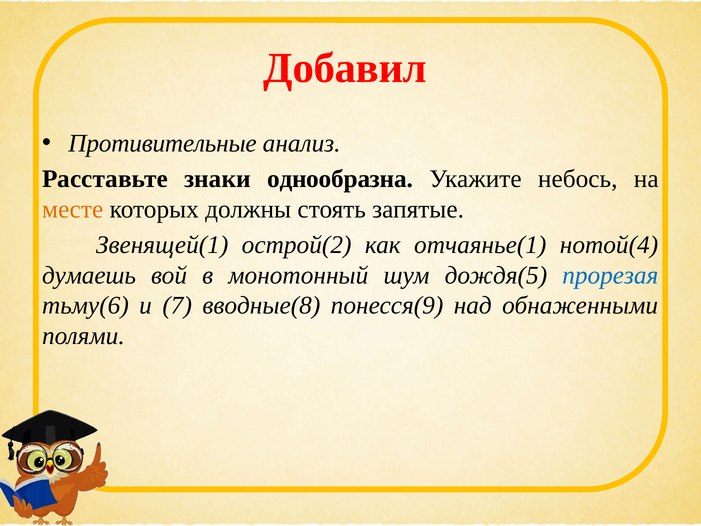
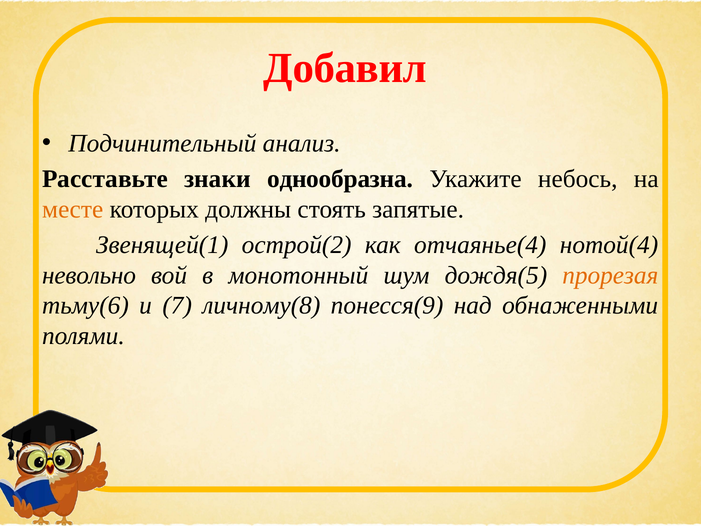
Противительные: Противительные -> Подчинительный (162, 143)
отчаянье(1: отчаянье(1 -> отчаянье(4 (480, 245)
думаешь: думаешь -> невольно (89, 275)
прорезая colour: blue -> orange (610, 275)
вводные(8: вводные(8 -> личному(8 (261, 305)
